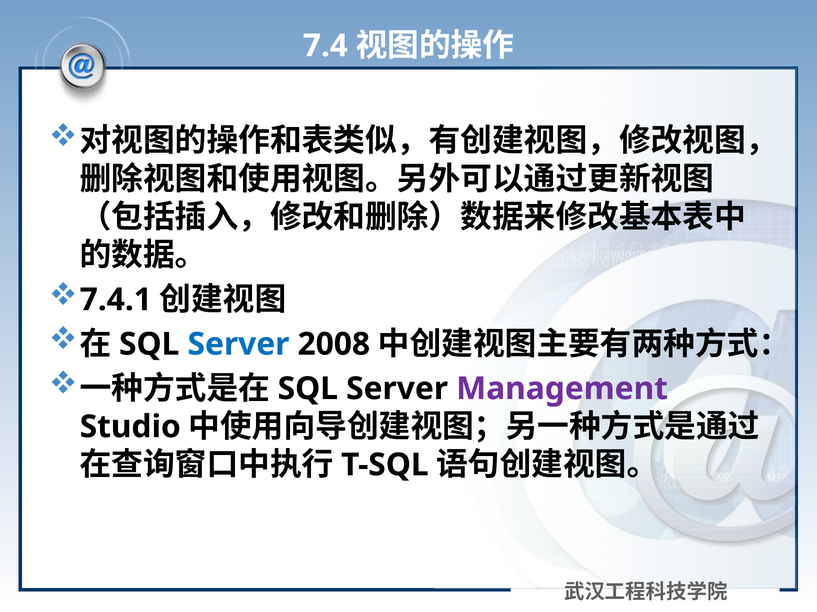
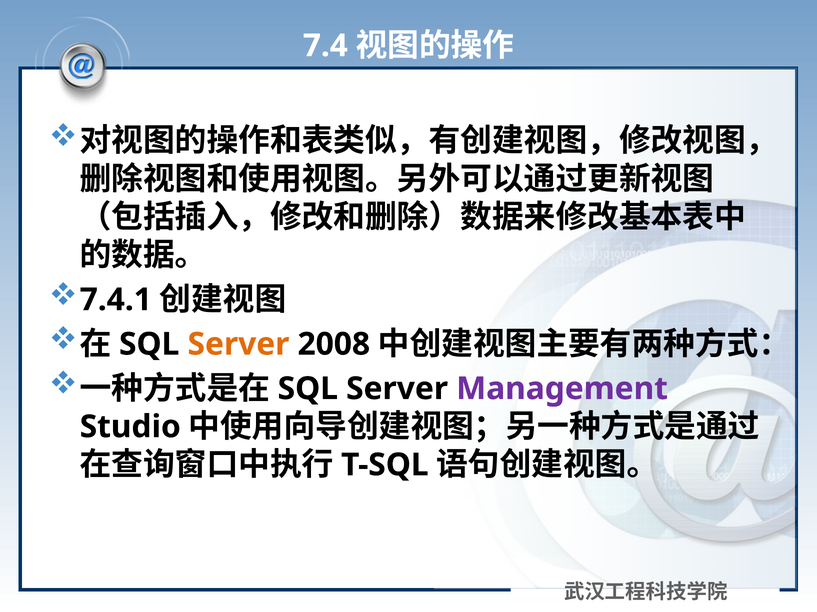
Server colour: blue -> orange (238, 345)
